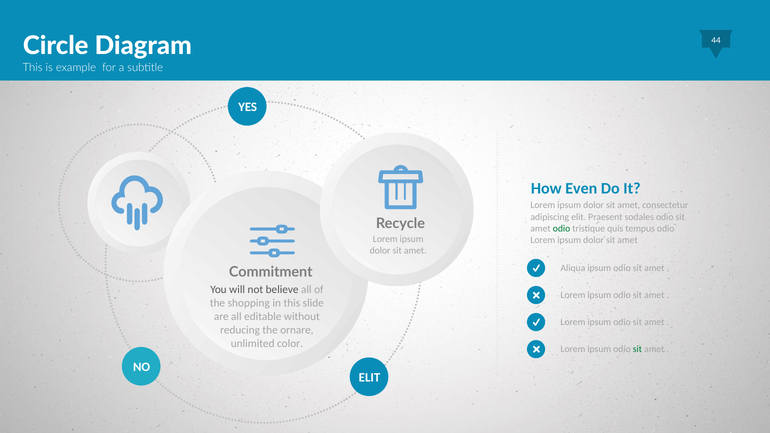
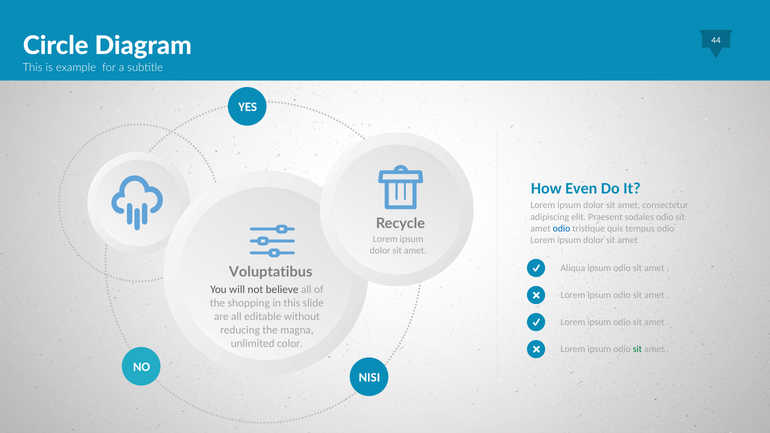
odio colour: green -> blue (562, 228)
Commitment: Commitment -> Voluptatibus (271, 272)
ornare: ornare -> magna (297, 330)
ELIT: ELIT -> NISI (369, 378)
